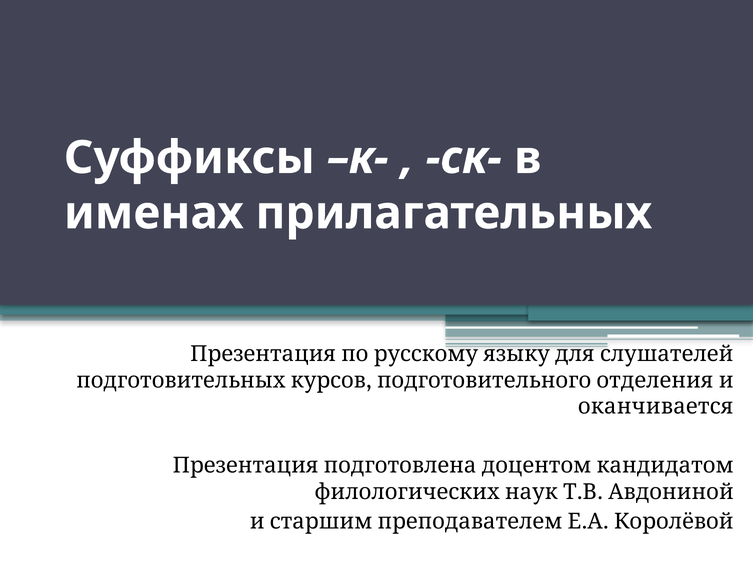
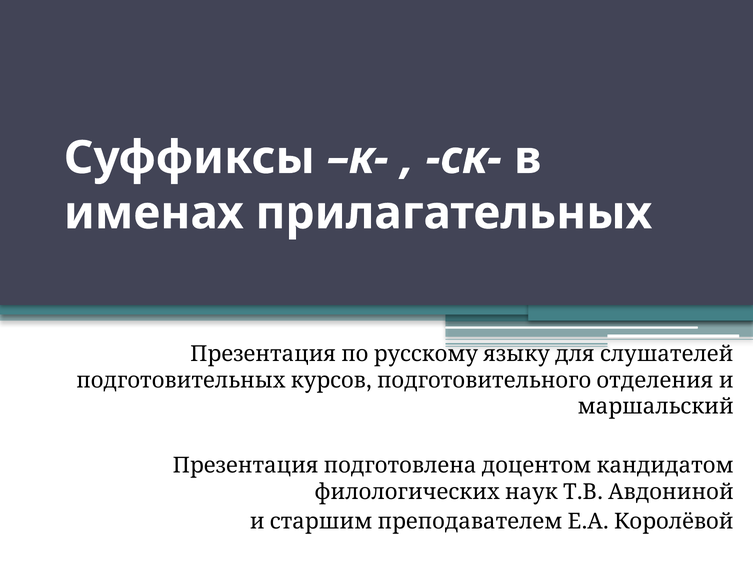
оканчивается: оканчивается -> маршальский (656, 406)
